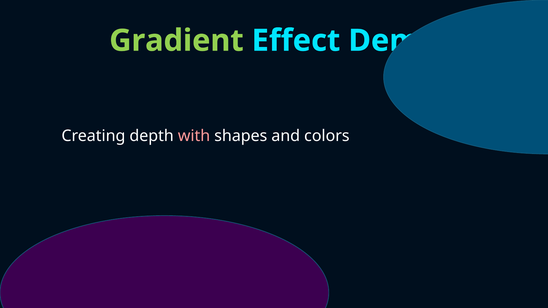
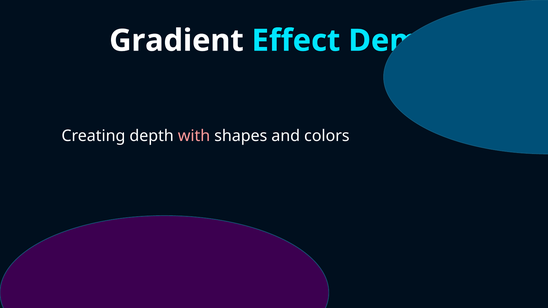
Gradient colour: light green -> white (176, 41)
